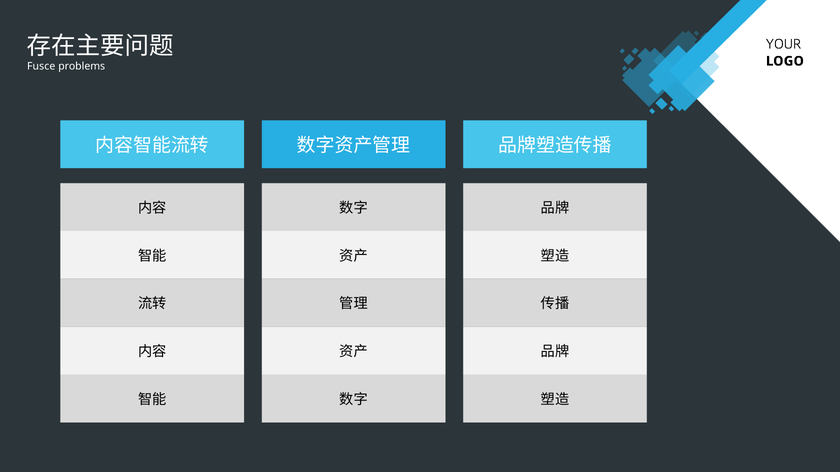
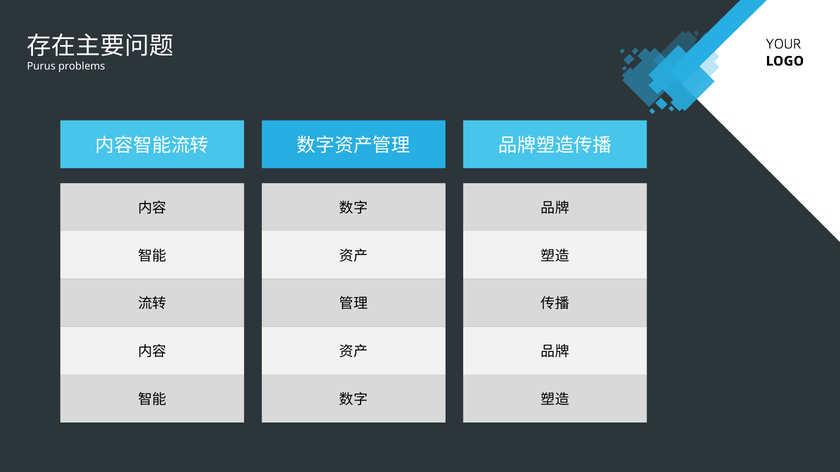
Fusce: Fusce -> Purus (41, 66)
